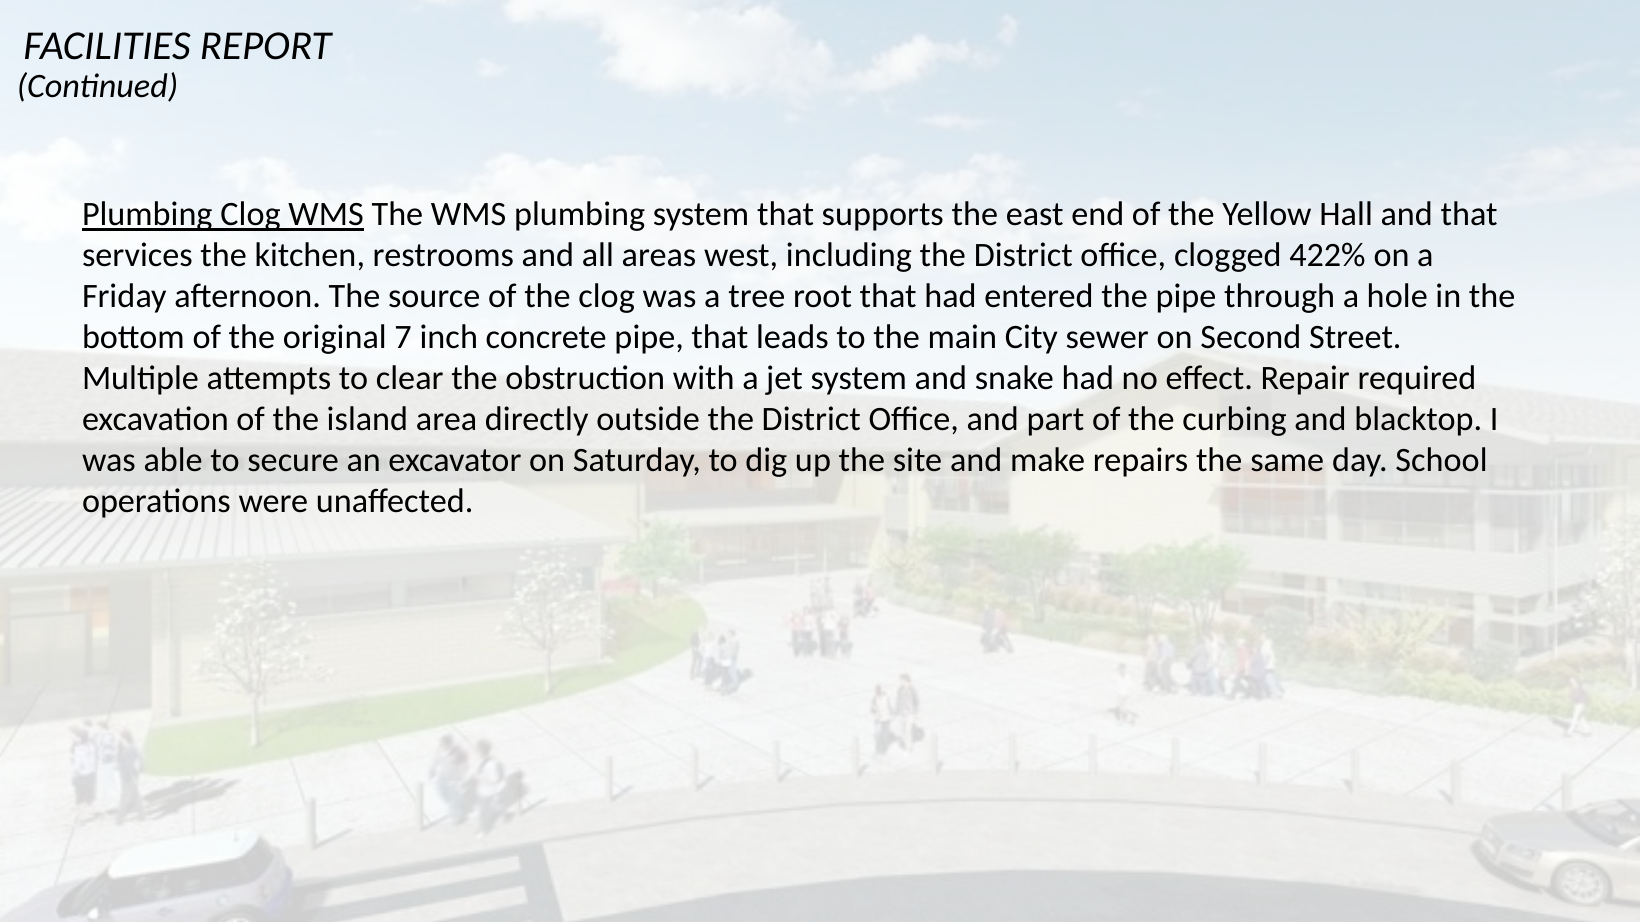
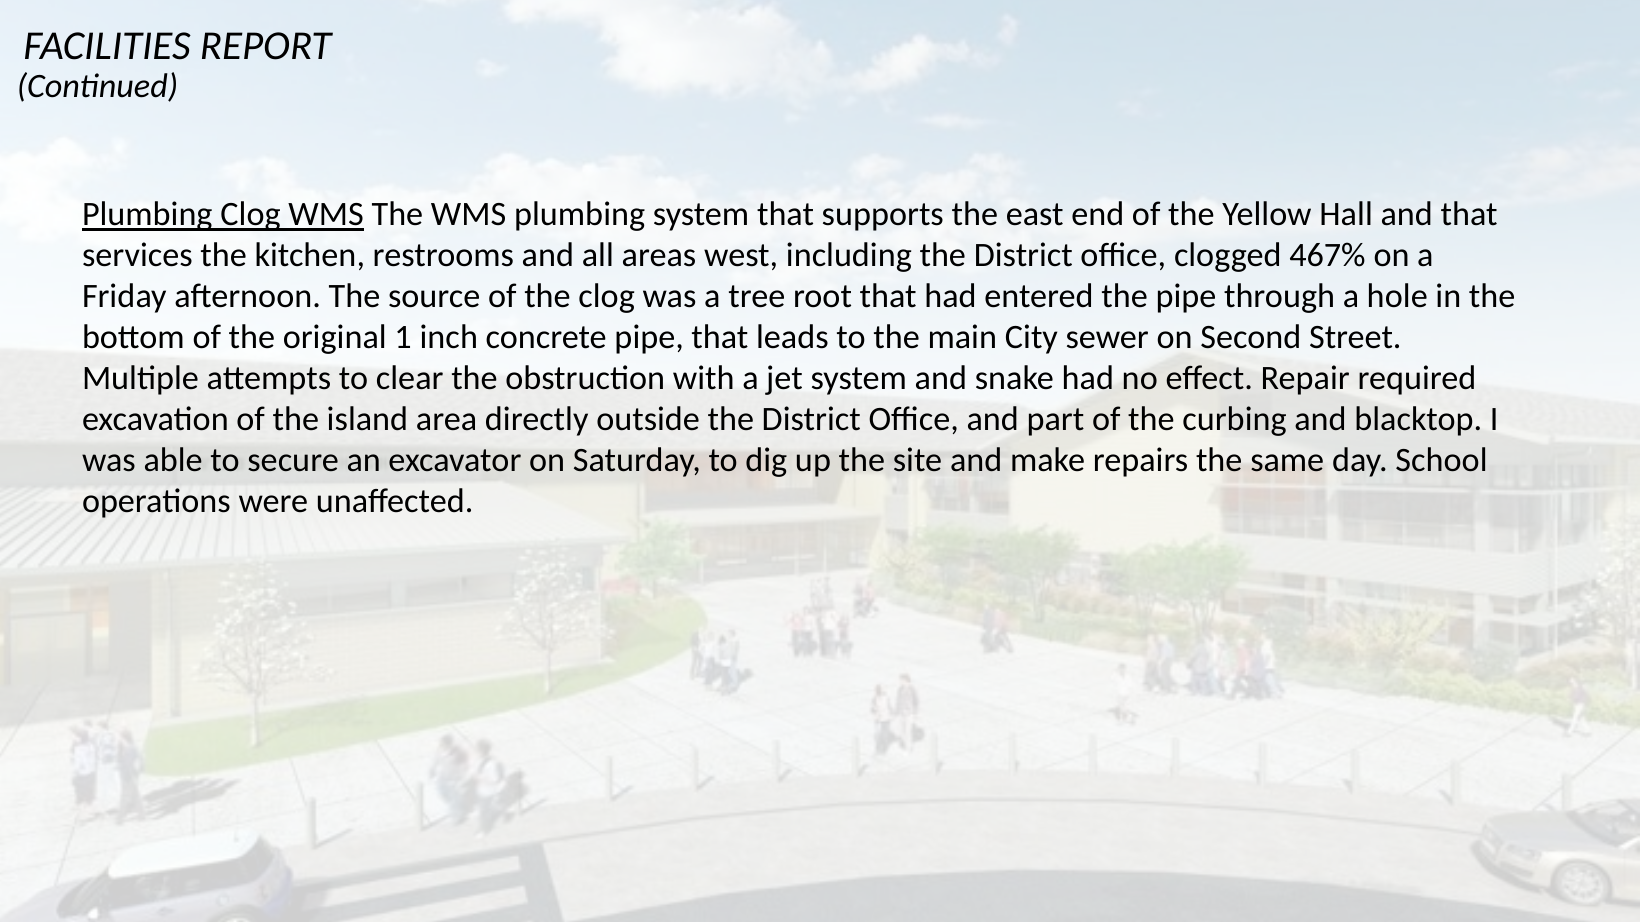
422%: 422% -> 467% (1328, 256)
7: 7 -> 1 (403, 338)
